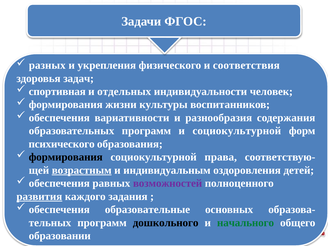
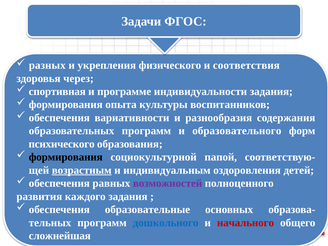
задач: задач -> через (78, 78)
отдельных: отдельных -> программе (124, 92)
индивидуальности человек: человек -> задания (271, 92)
жизни: жизни -> опыта (121, 105)
и социокультурной: социокультурной -> образовательного (237, 131)
права: права -> папой (221, 157)
развития underline: present -> none (39, 196)
дошкольного colour: black -> blue (166, 223)
начального colour: green -> red (246, 223)
образовании: образовании -> сложнейшая (60, 236)
